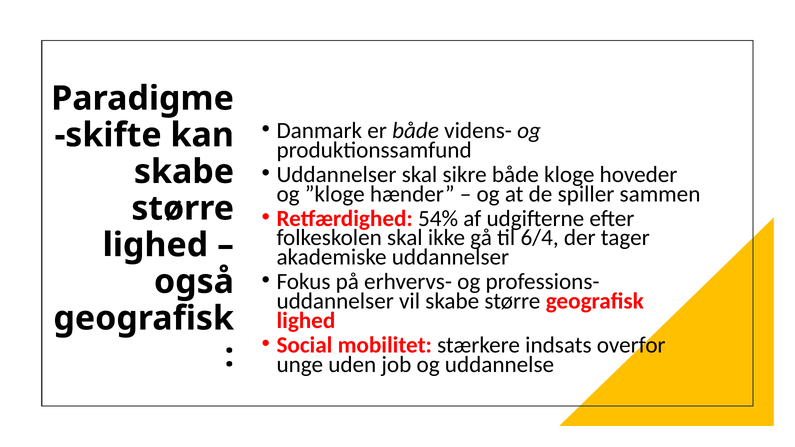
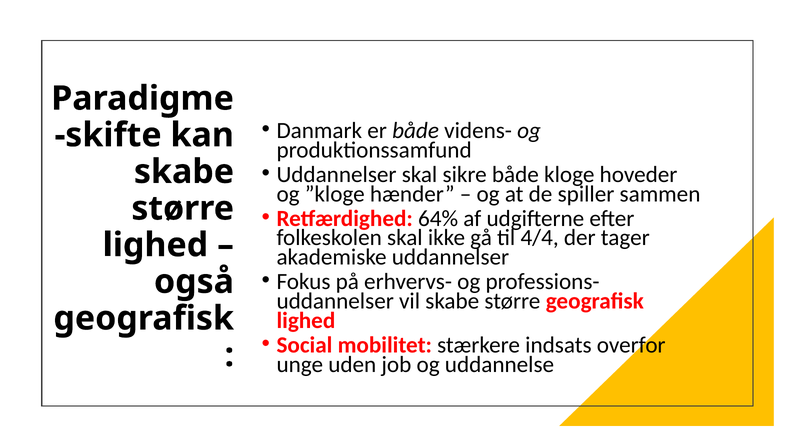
54%: 54% -> 64% (438, 218)
6/4: 6/4 -> 4/4 (540, 238)
